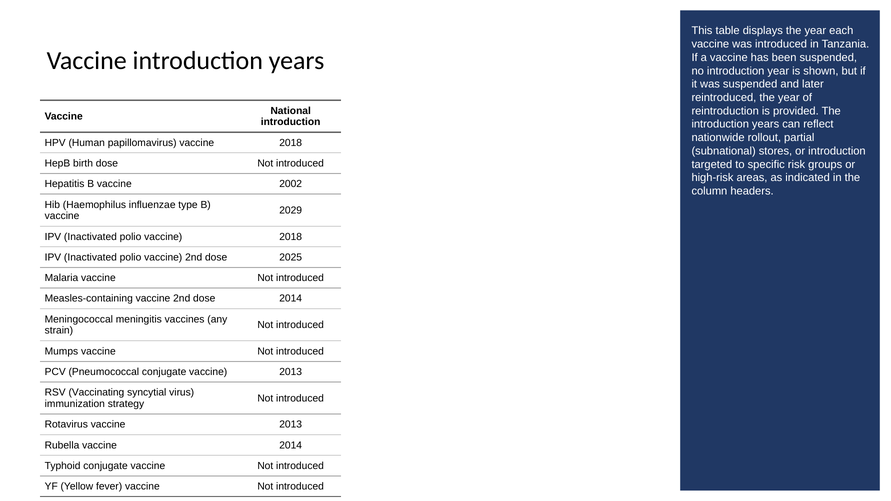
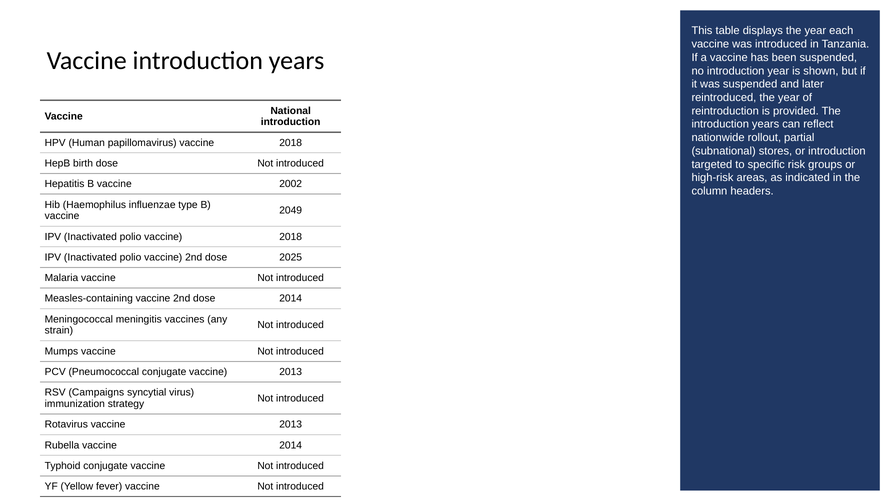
2029: 2029 -> 2049 (291, 210)
Vaccinating: Vaccinating -> Campaigns (96, 393)
